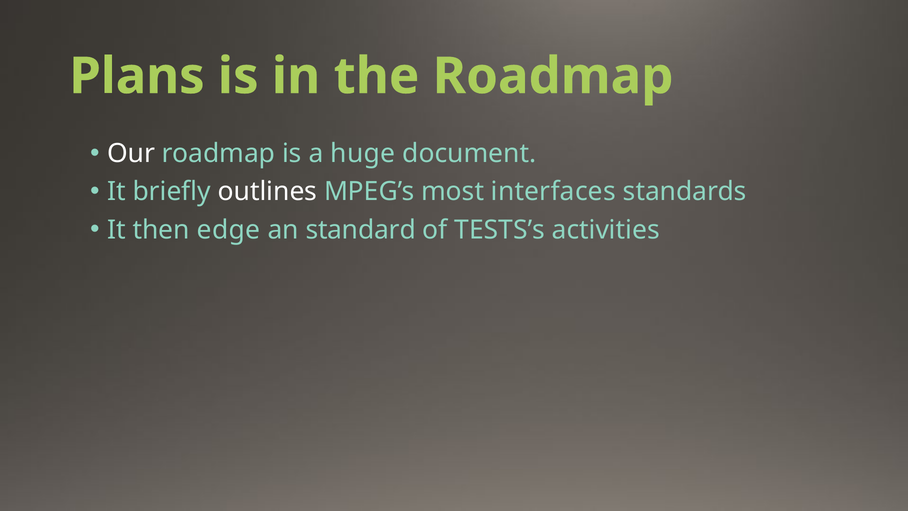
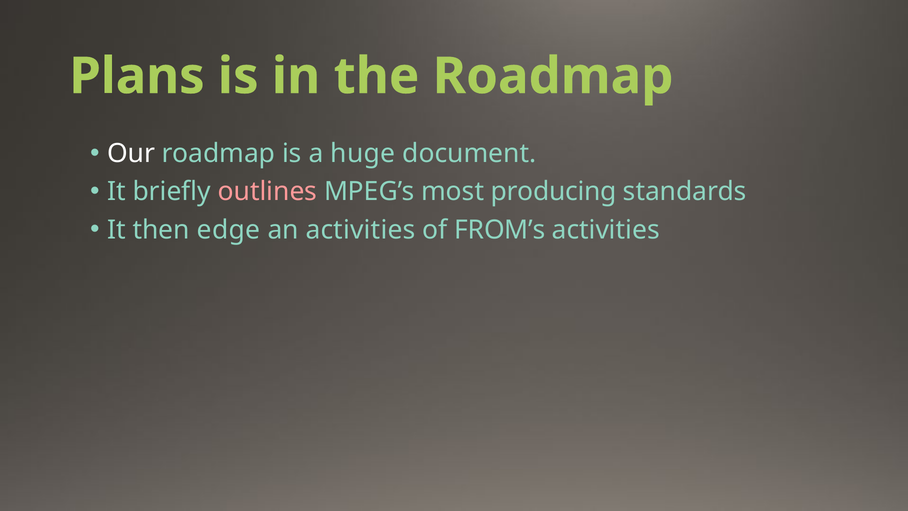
outlines colour: white -> pink (267, 192)
interfaces: interfaces -> producing (554, 192)
an standard: standard -> activities (361, 230)
TESTS’s: TESTS’s -> FROM’s (500, 230)
